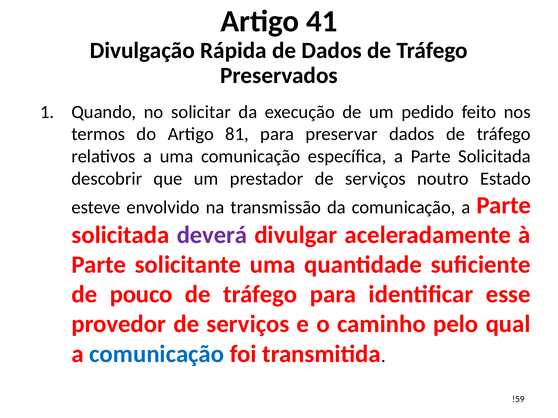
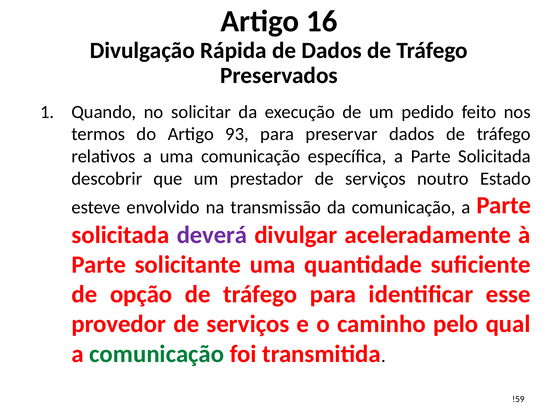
41: 41 -> 16 (322, 21)
81: 81 -> 93 (237, 134)
pouco: pouco -> opção (141, 295)
comunicação colour: blue -> green (157, 354)
